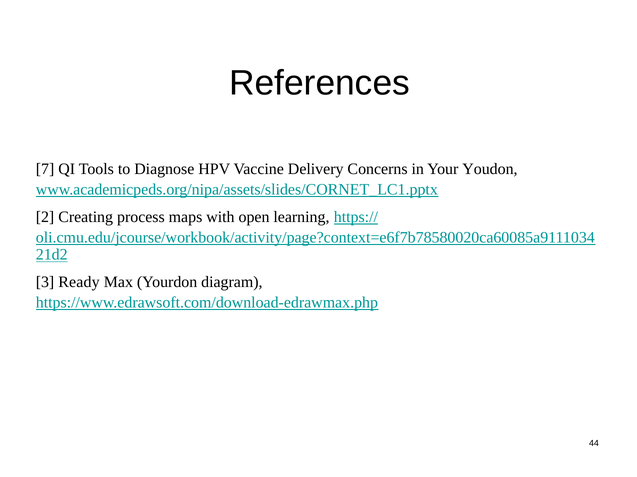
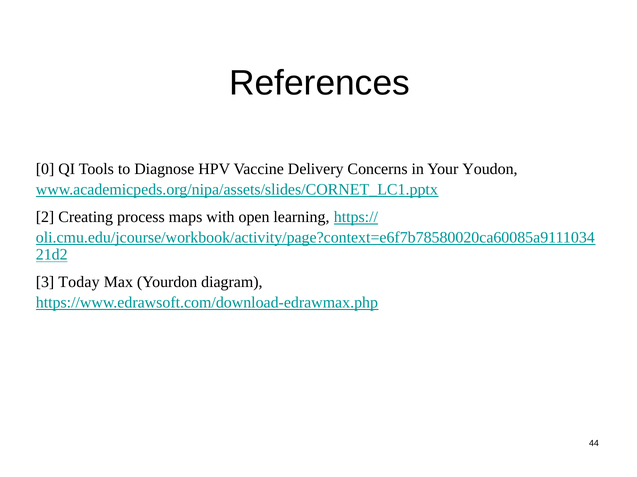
7: 7 -> 0 (45, 169)
Ready: Ready -> Today (79, 283)
